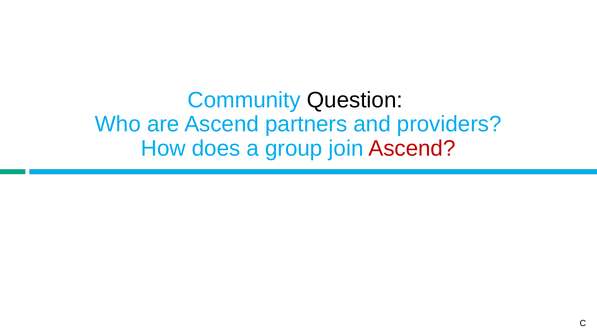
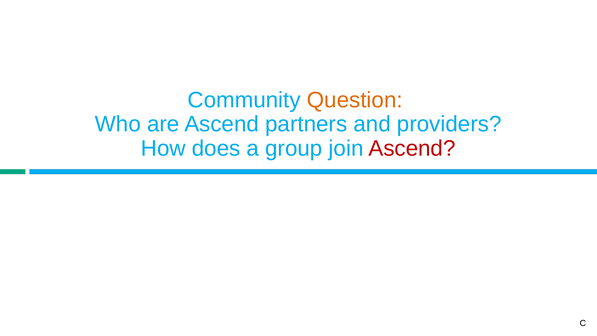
Question colour: black -> orange (355, 100)
